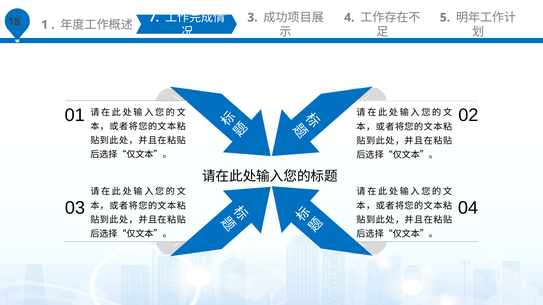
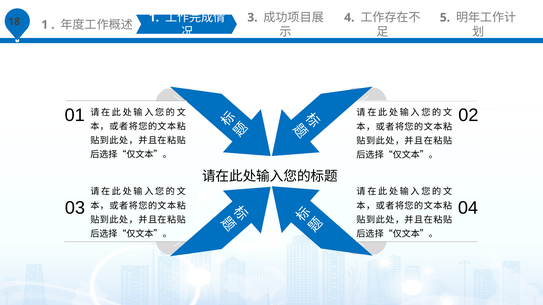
7: 7 -> 1 (154, 18)
